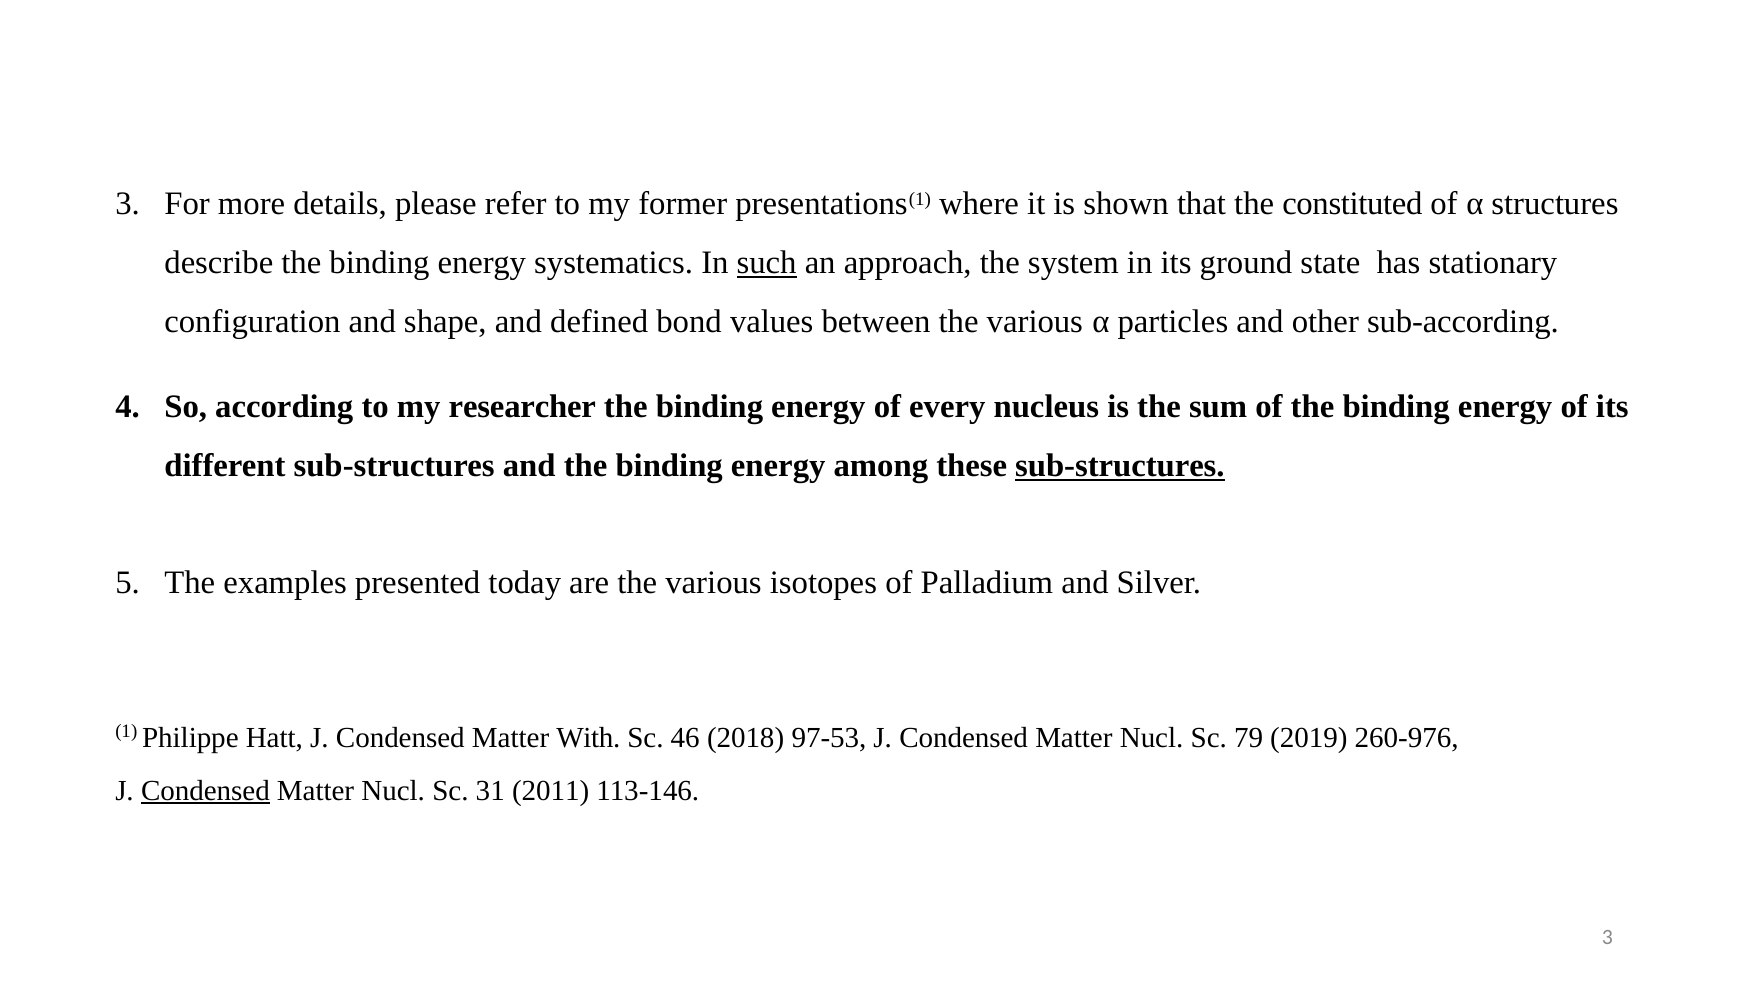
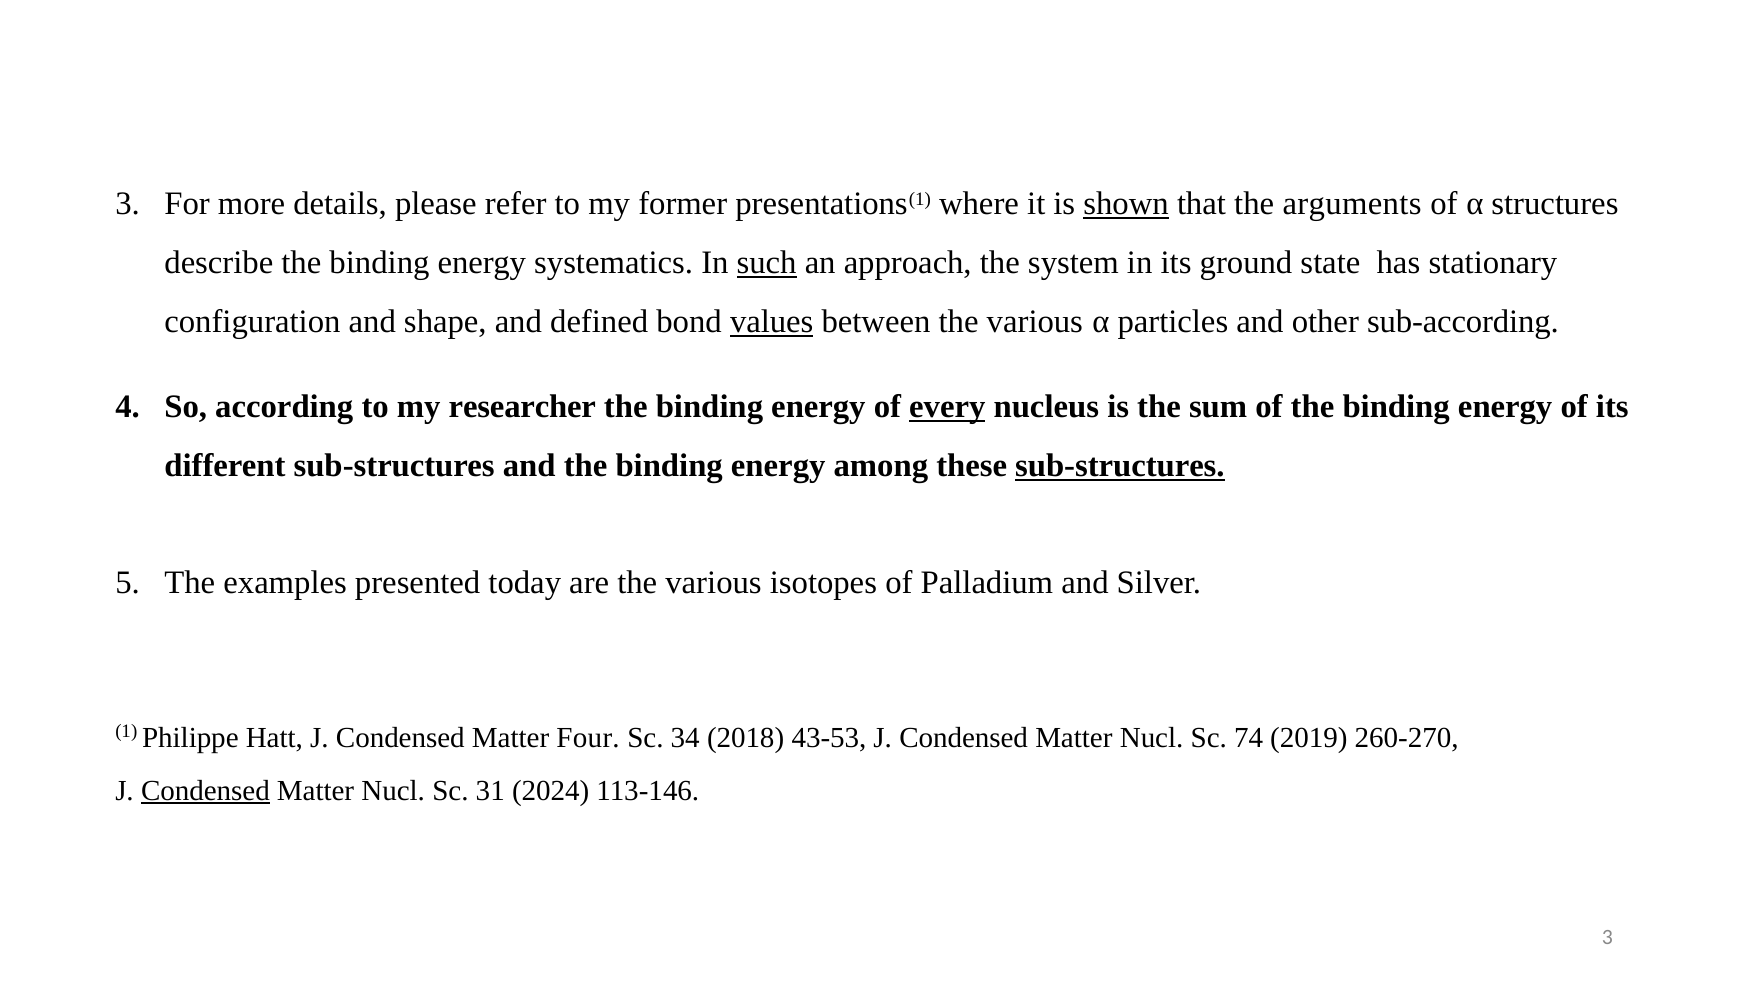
shown underline: none -> present (1126, 204)
constituted: constituted -> arguments (1352, 204)
values underline: none -> present (772, 322)
every underline: none -> present (947, 407)
With: With -> Four (588, 738)
46: 46 -> 34 (685, 738)
97-53: 97-53 -> 43-53 (829, 738)
79: 79 -> 74 (1249, 738)
260-976: 260-976 -> 260-270 (1407, 738)
2011: 2011 -> 2024 (551, 791)
